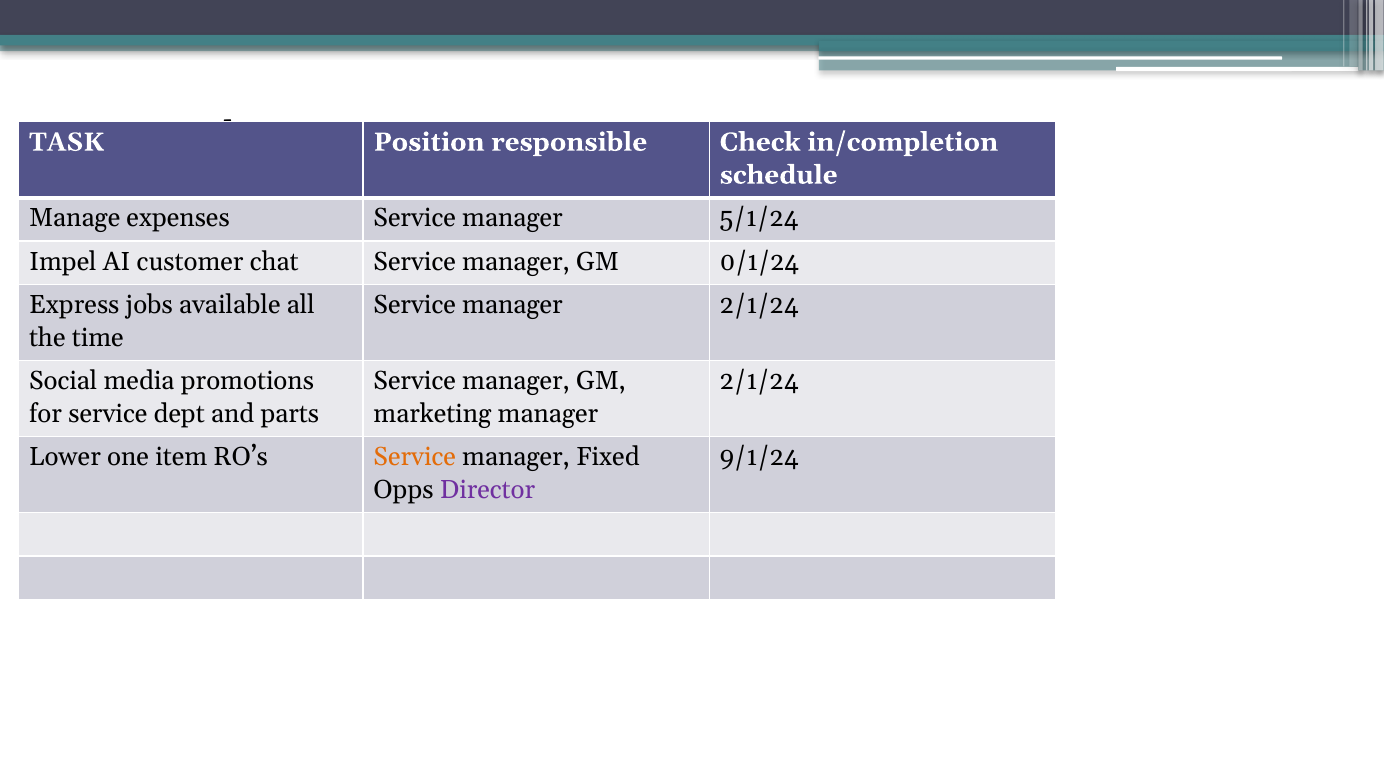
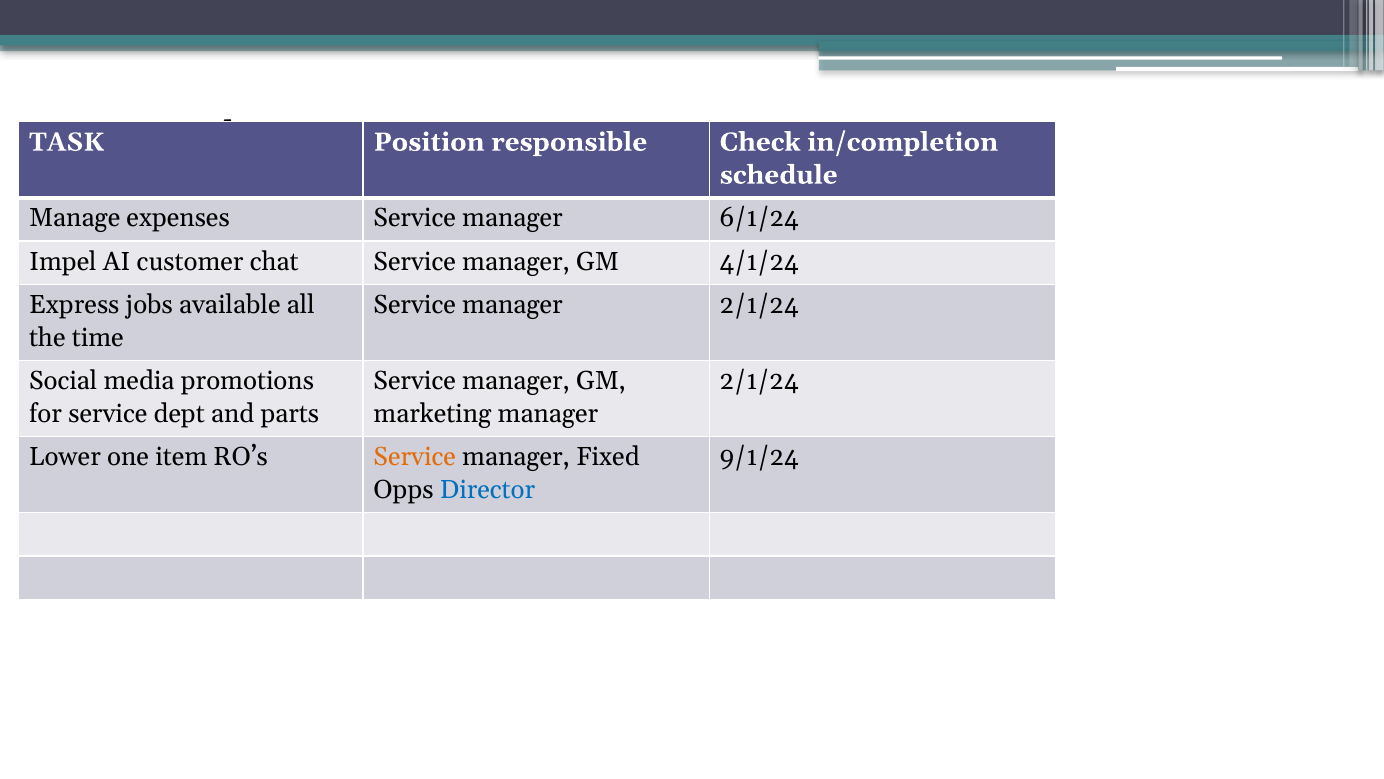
5/1/24: 5/1/24 -> 6/1/24 (759, 218)
0/1/24: 0/1/24 -> 4/1/24 (759, 261)
Director colour: purple -> blue (488, 490)
